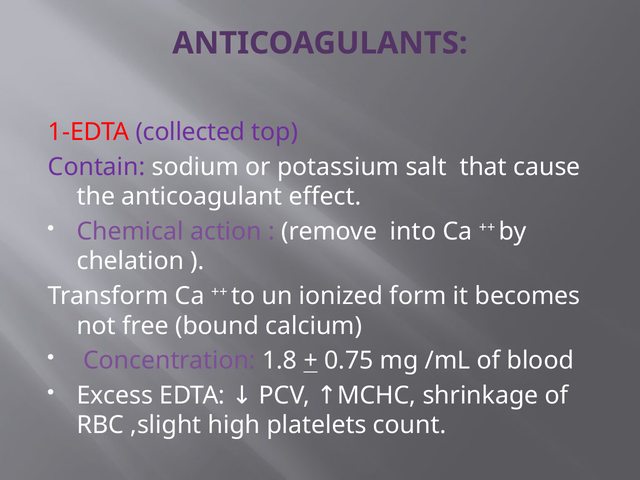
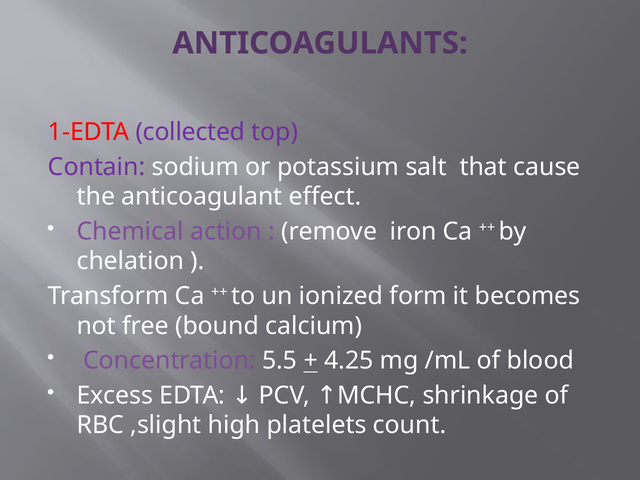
into: into -> iron (413, 231)
1.8: 1.8 -> 5.5 (280, 361)
0.75: 0.75 -> 4.25 (349, 361)
